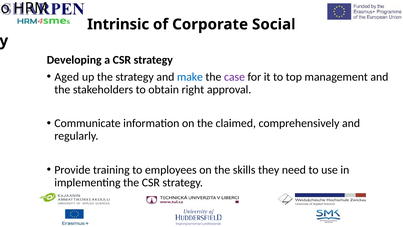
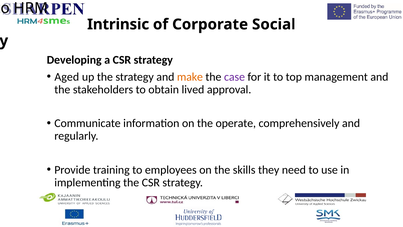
make colour: blue -> orange (190, 77)
right: right -> lived (193, 89)
claimed: claimed -> operate (236, 123)
